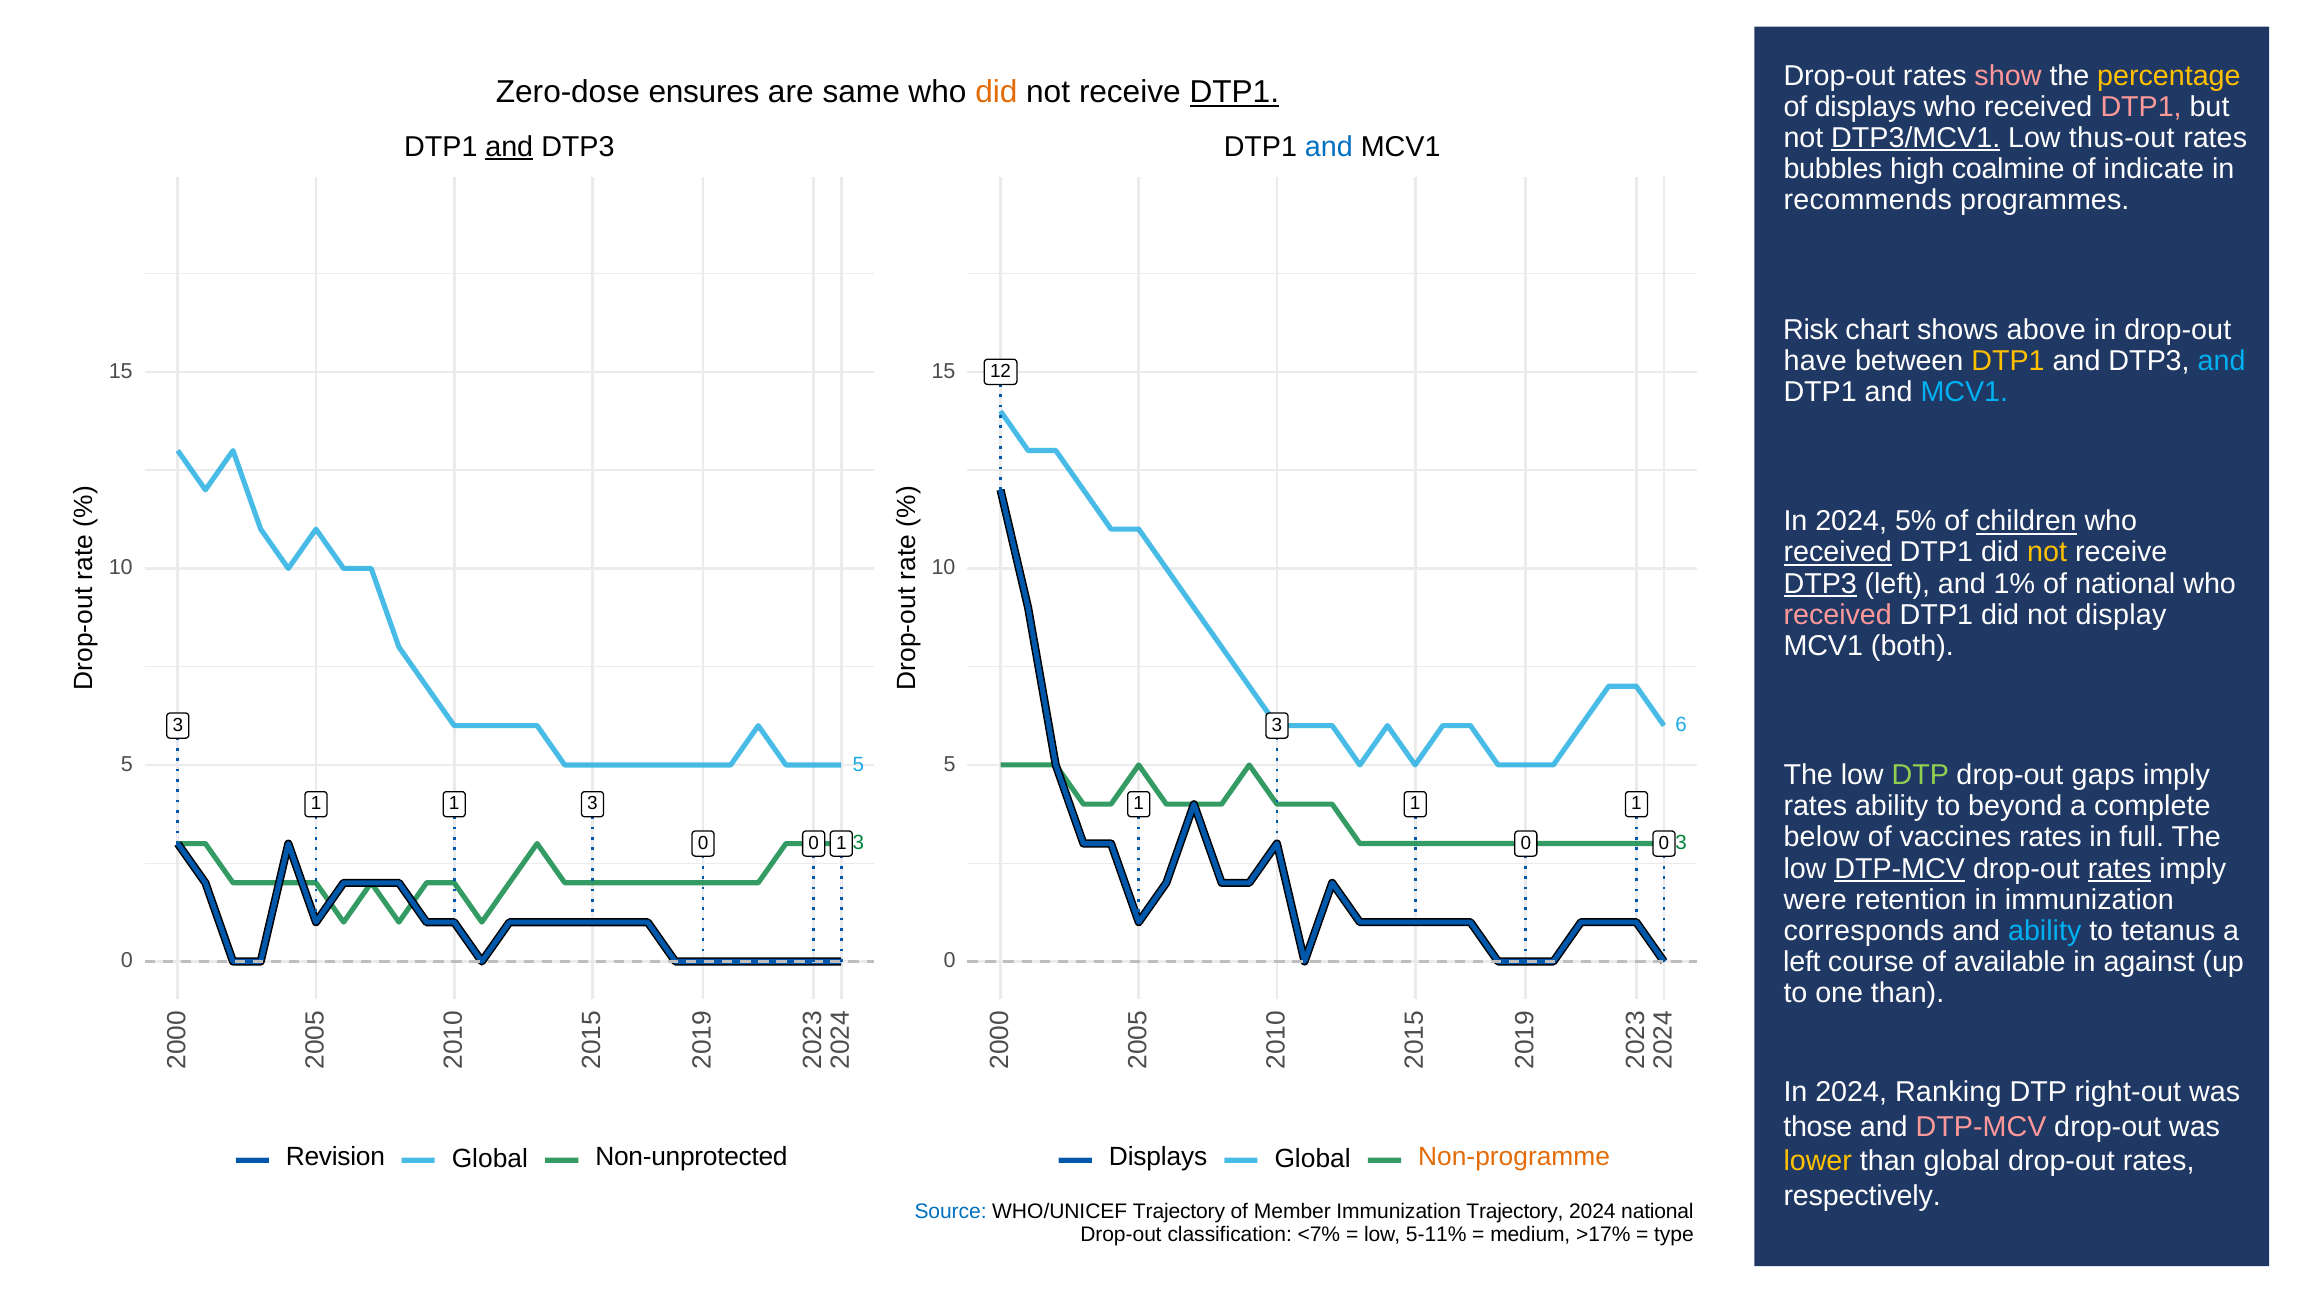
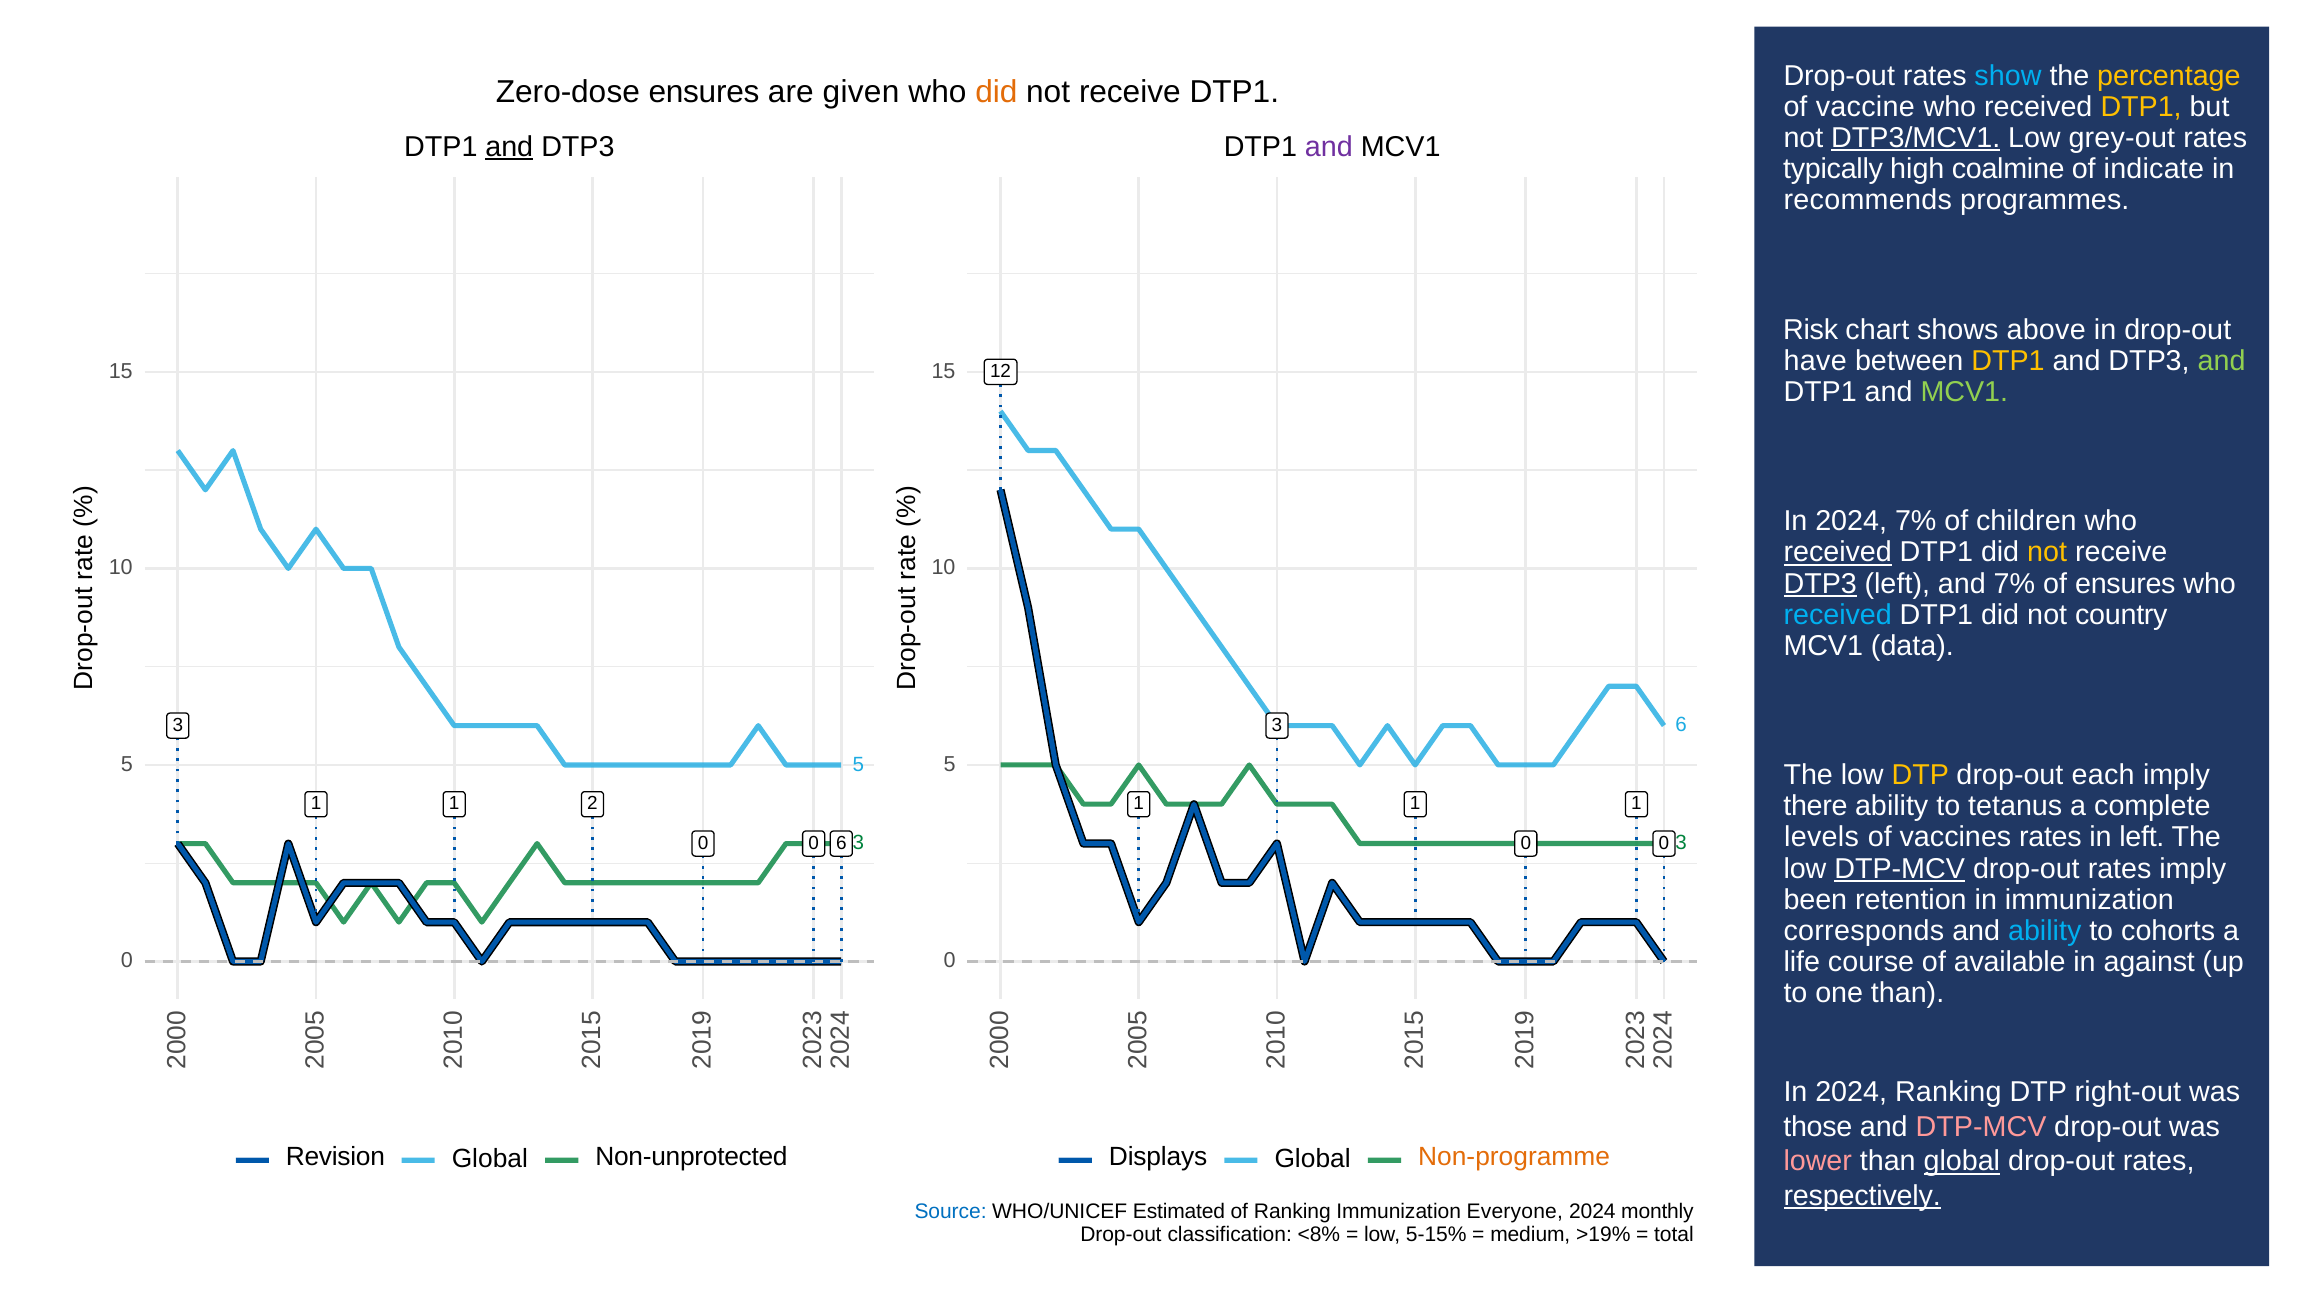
show colour: pink -> light blue (2008, 76)
same: same -> given (861, 92)
DTP1 underline: present -> none (1234, 92)
of displays: displays -> vaccine (1865, 107)
DTP1 colour: pink -> yellow (2141, 107)
thus-out: thus-out -> grey-out (2122, 138)
and colour: blue -> purple (1329, 147)
bubbles: bubbles -> typically (1833, 169)
and colour: light blue -> light green (2222, 360)
MCV1 colour: light blue -> light green (1964, 391)
2024 5%: 5% -> 7% (1916, 521)
children underline: present -> none (2026, 521)
and 1%: 1% -> 7% (2014, 583)
of national: national -> ensures (2125, 583)
received colour: pink -> light blue (1838, 614)
display: display -> country (2121, 614)
both: both -> data (1912, 645)
DTP colour: light green -> yellow (1920, 775)
gaps: gaps -> each (2103, 775)
rates: rates -> there (1815, 806)
beyond: beyond -> tetanus (2015, 806)
1 1 3: 3 -> 2 (592, 803)
below: below -> levels (1822, 837)
in full: full -> left (2142, 837)
0 0 1: 1 -> 6 (841, 843)
rates underline: present -> none (2120, 868)
were: were -> been (1815, 899)
tetanus: tetanus -> cohorts (2168, 930)
left: left -> life (1802, 961)
lower colour: yellow -> pink (1818, 1161)
global underline: none -> present (1962, 1161)
respectively underline: none -> present (1862, 1196)
WHO/UNICEF Trajectory: Trajectory -> Estimated (1179, 1211)
of Member: Member -> Ranking (1292, 1211)
Immunization Trajectory: Trajectory -> Everyone (1515, 1211)
2024 national: national -> monthly (1657, 1211)
<7%: <7% -> <8% (1319, 1234)
5-11%: 5-11% -> 5-15% (1436, 1234)
>17%: >17% -> >19% (1603, 1234)
type: type -> total (1674, 1234)
